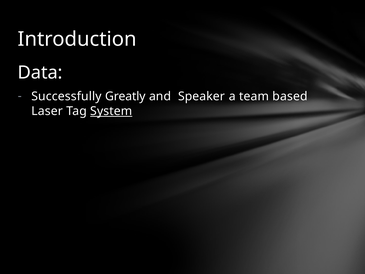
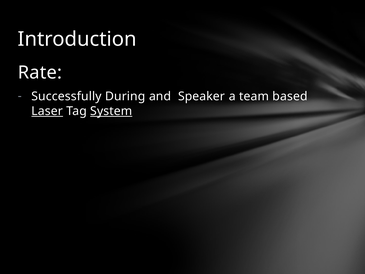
Data: Data -> Rate (40, 72)
Greatly: Greatly -> During (125, 96)
Laser underline: none -> present (47, 111)
